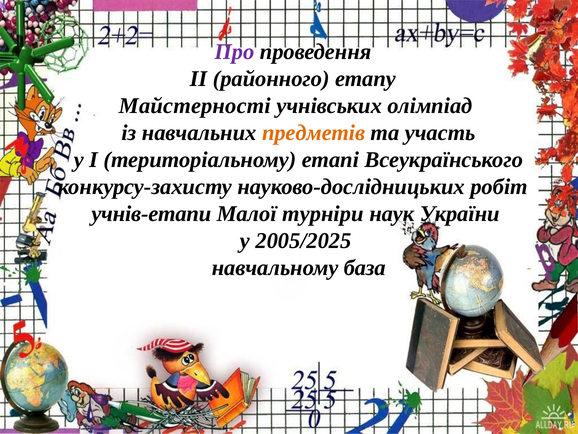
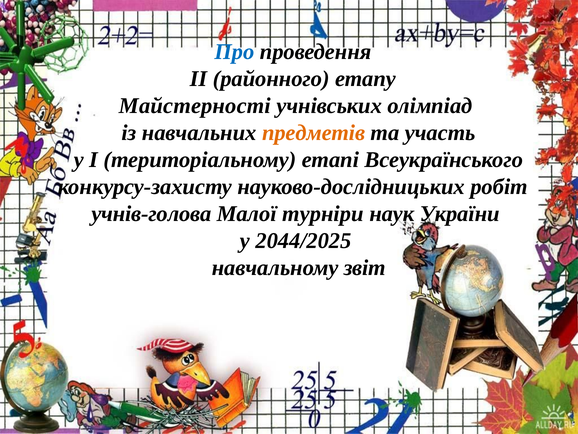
Про colour: purple -> blue (234, 52)
учнів-етапи: учнів-етапи -> учнів-голова (151, 214)
2005/2025: 2005/2025 -> 2044/2025 (303, 241)
база: база -> звіт (365, 268)
